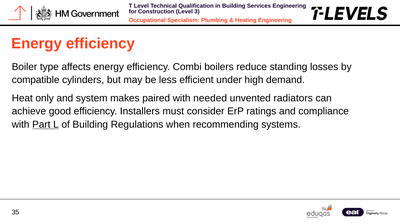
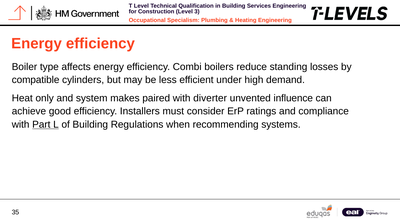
needed: needed -> diverter (210, 98)
radiators: radiators -> influence (293, 98)
